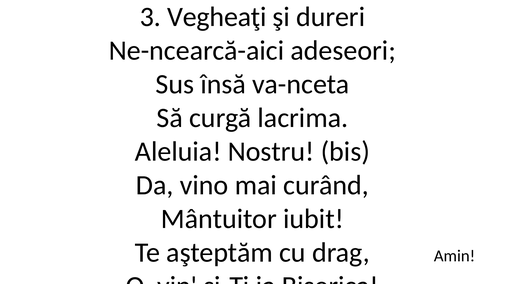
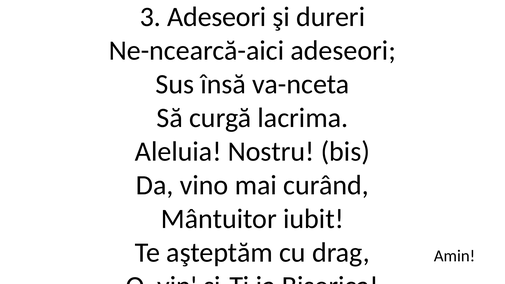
3 Vegheaţi: Vegheaţi -> Adeseori (217, 17)
